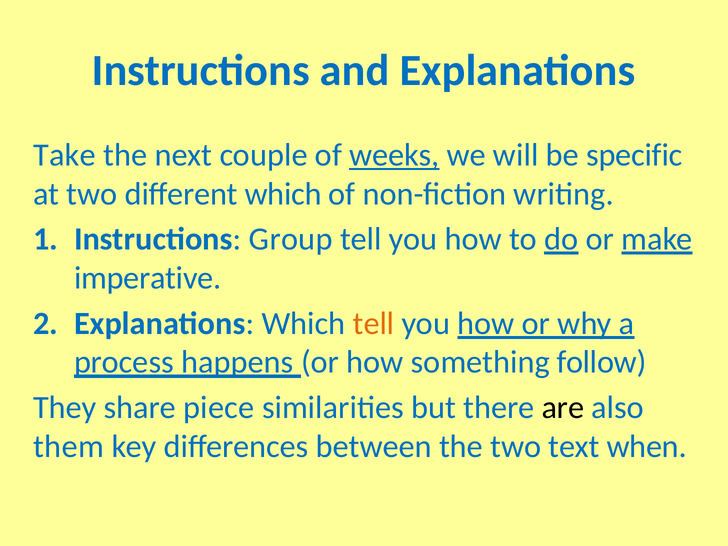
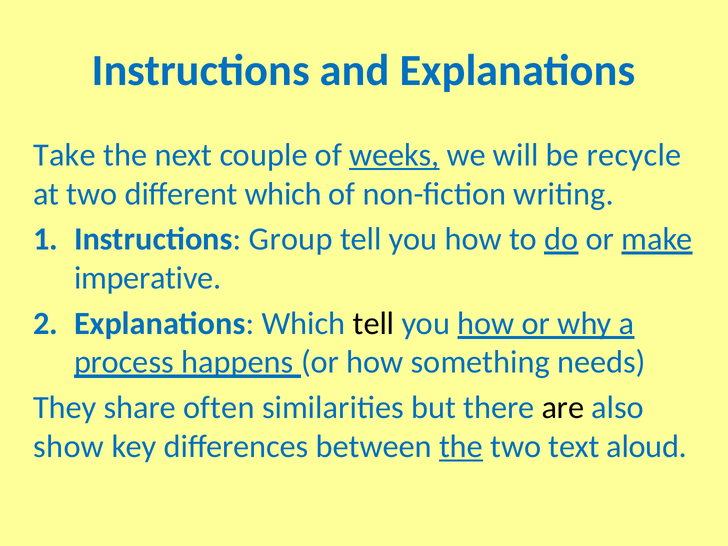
specific: specific -> recycle (634, 155)
tell colour: orange -> black (374, 323)
follow: follow -> needs (601, 362)
piece: piece -> often (219, 408)
them: them -> show (69, 446)
the underline: none -> present (461, 446)
when: when -> aloud (647, 446)
